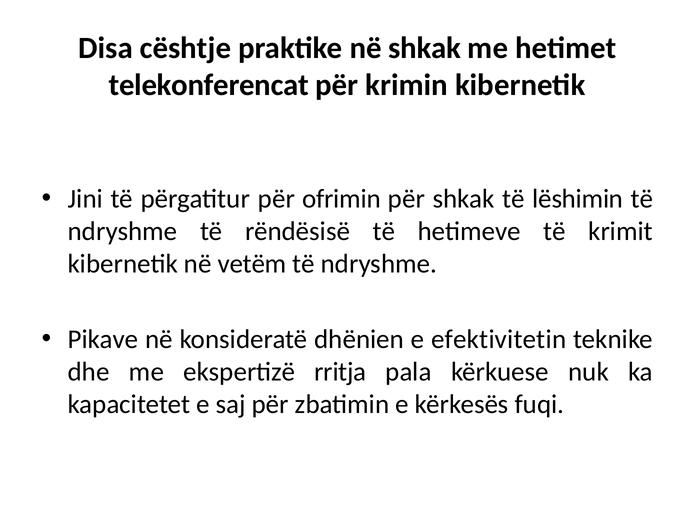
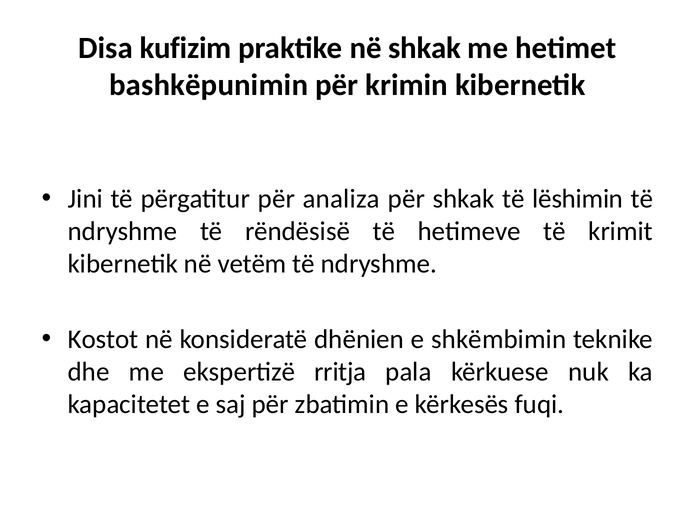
cështje: cështje -> kufizim (186, 48)
telekonferencat: telekonferencat -> bashkëpunimin (209, 85)
ofrimin: ofrimin -> analiza (341, 199)
Pikave: Pikave -> Kostot (103, 339)
efektivitetin: efektivitetin -> shkëmbimin (499, 339)
